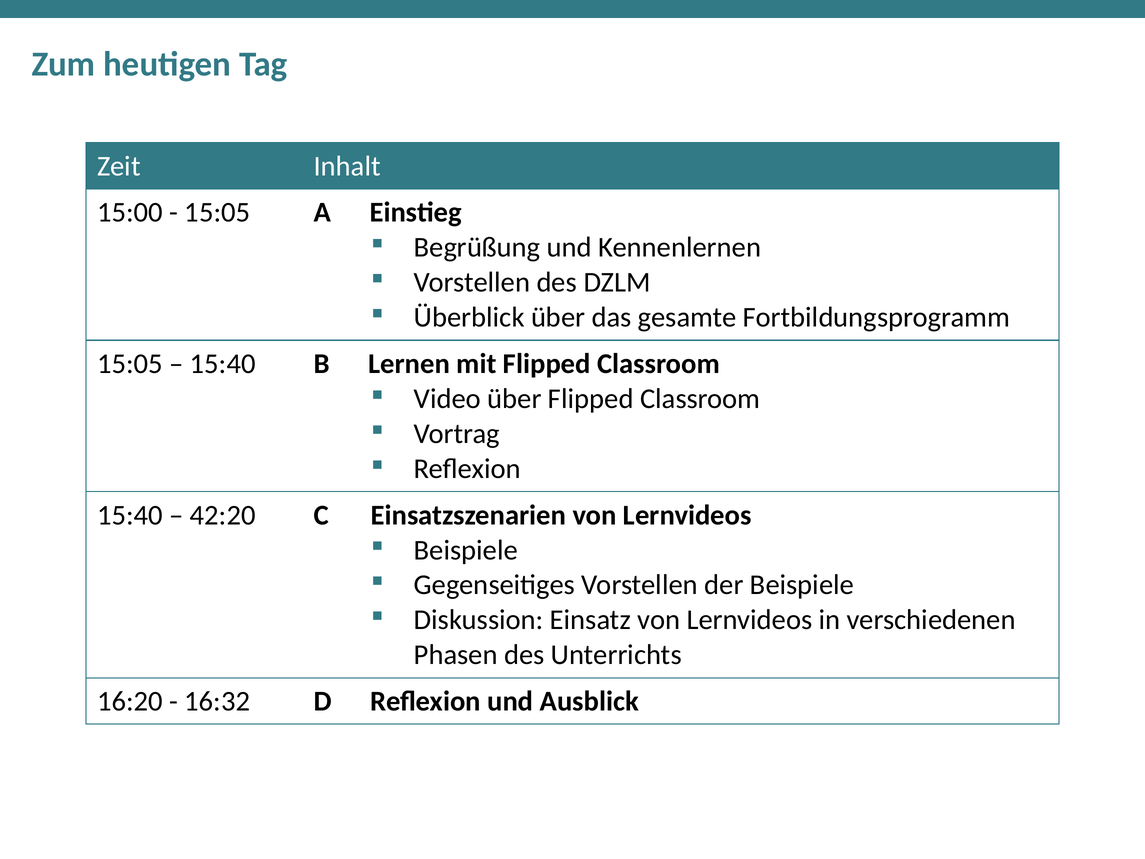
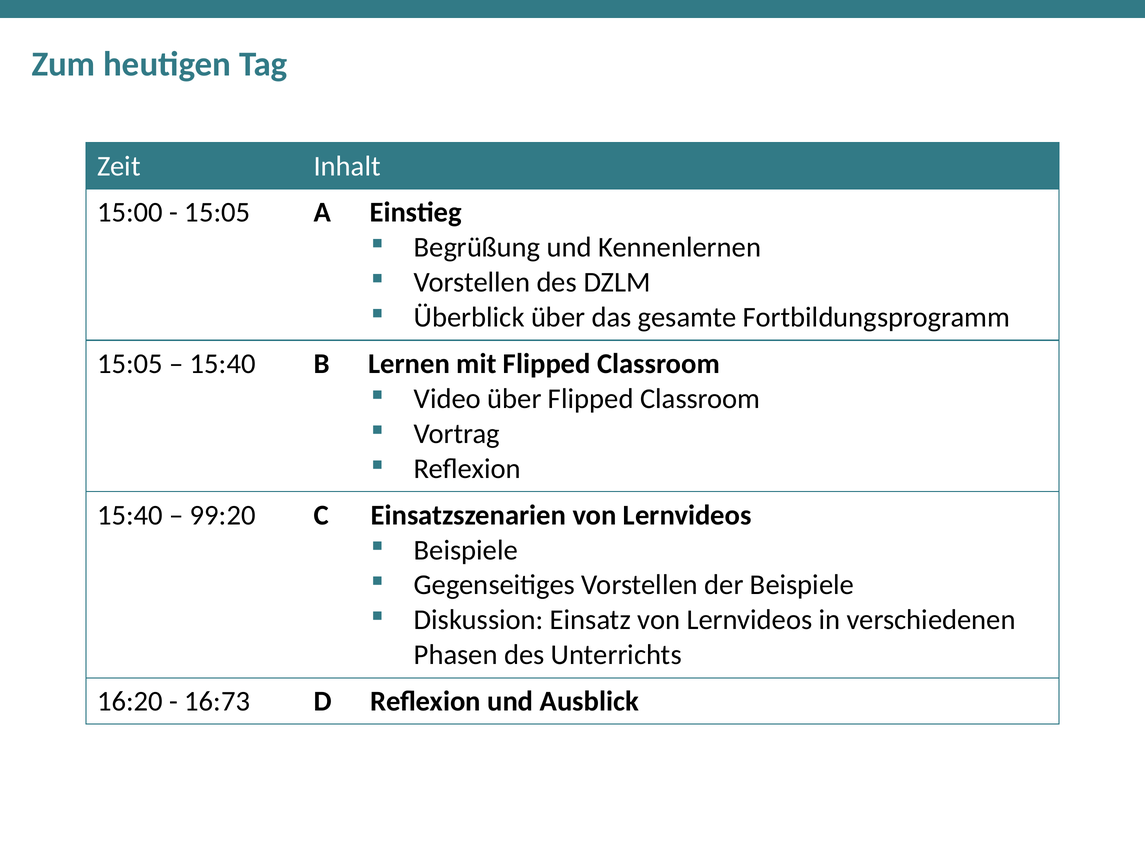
42:20: 42:20 -> 99:20 (223, 515)
16:32: 16:32 -> 16:73 (217, 701)
